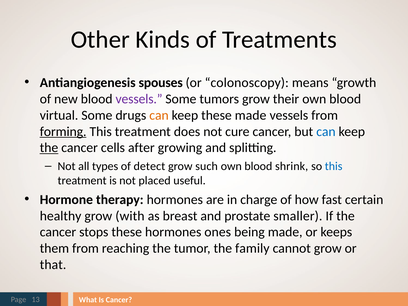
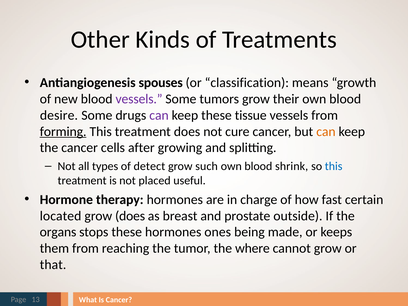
colonoscopy: colonoscopy -> classification (247, 83)
virtual: virtual -> desire (59, 115)
can colour: orange -> purple (159, 115)
these made: made -> tissue (251, 115)
can colour: blue -> orange (326, 132)
the underline: present -> none (49, 148)
healthy: healthy -> located (61, 216)
grow with: with -> does (130, 216)
smaller: smaller -> outside (298, 216)
cancer: cancer -> organs (58, 232)
family: family -> where (252, 248)
